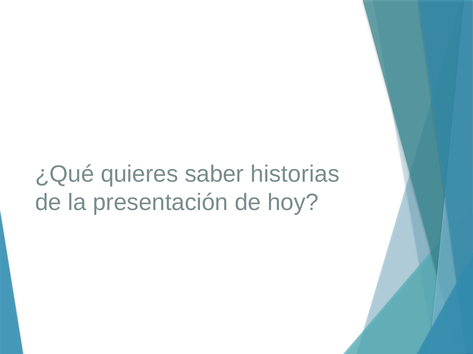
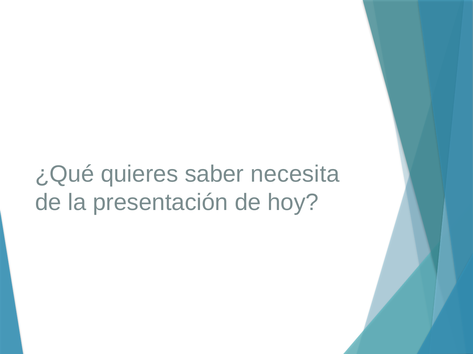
historias: historias -> necesita (295, 174)
